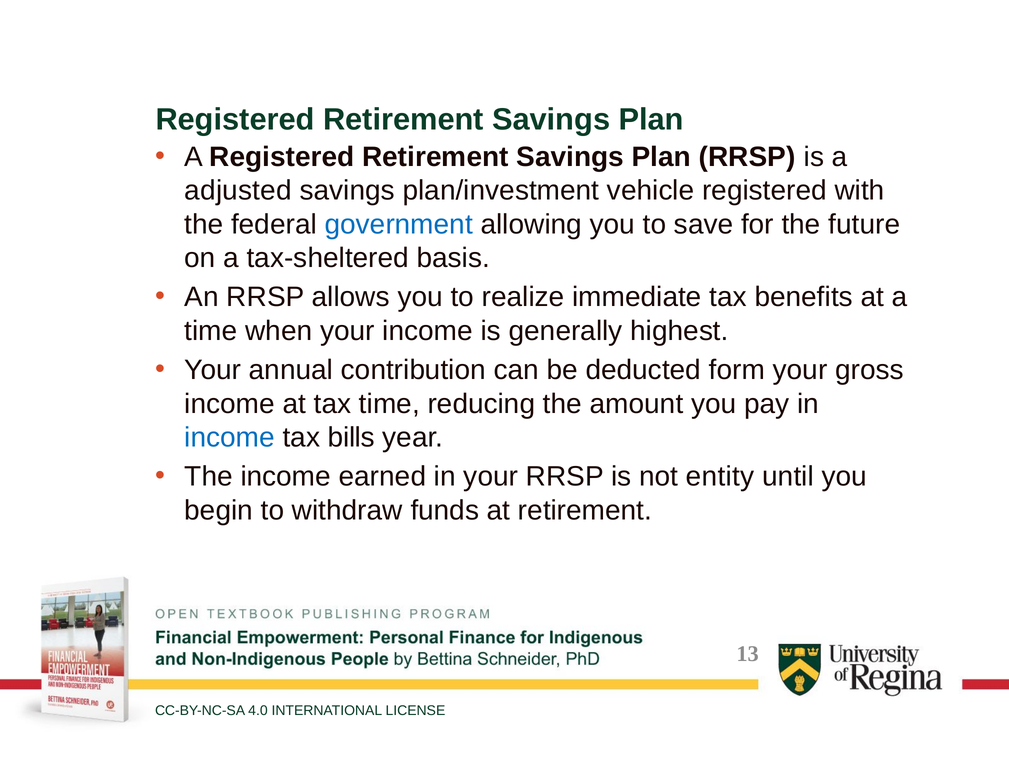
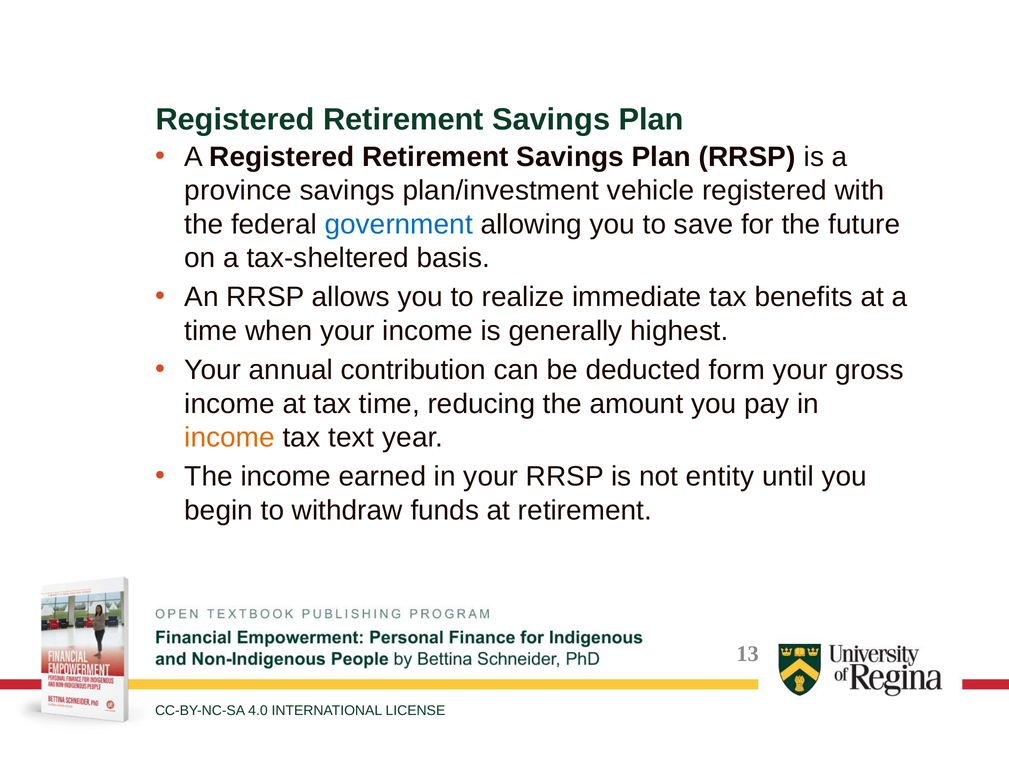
adjusted: adjusted -> province (238, 191)
income colour: blue -> orange (230, 437)
bills: bills -> text (351, 437)
